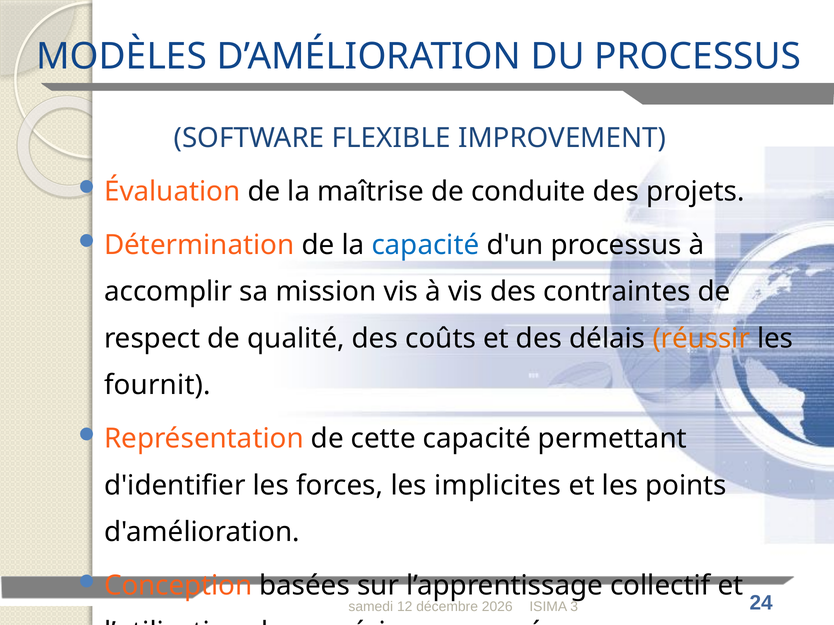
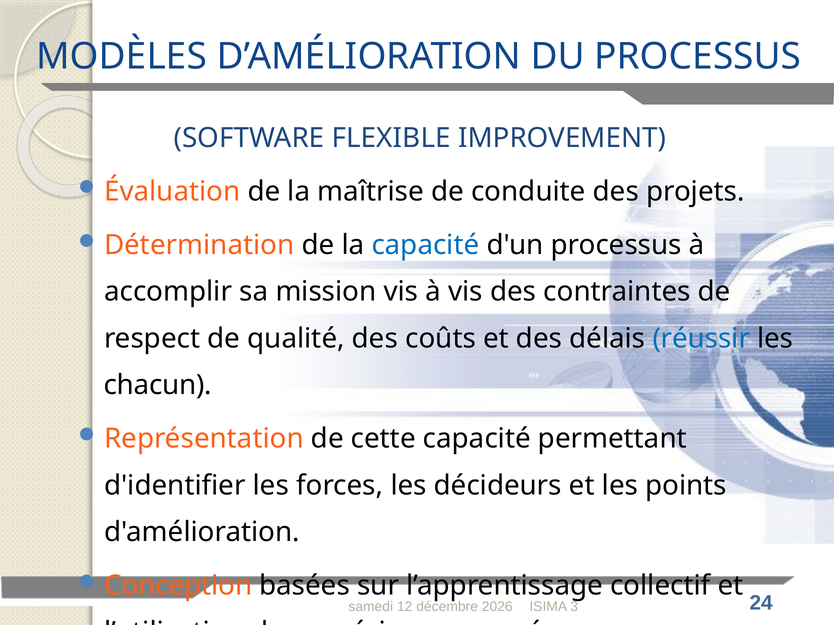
réussir colour: orange -> blue (701, 339)
fournit: fournit -> chacun (158, 385)
implicites: implicites -> décideurs (498, 486)
